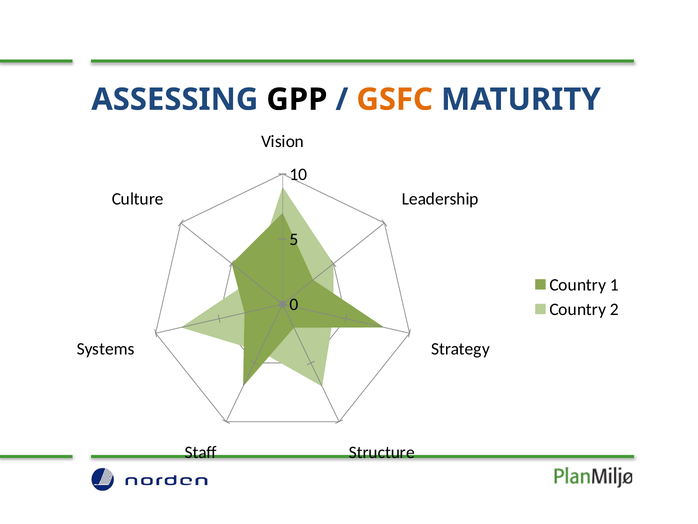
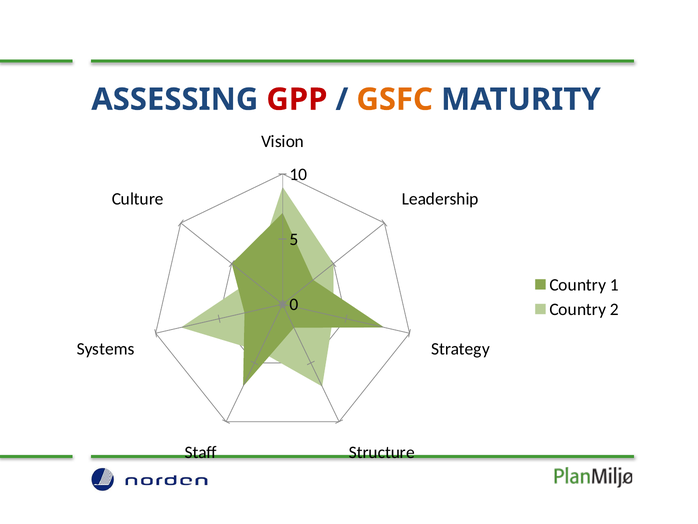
GPP colour: black -> red (297, 99)
